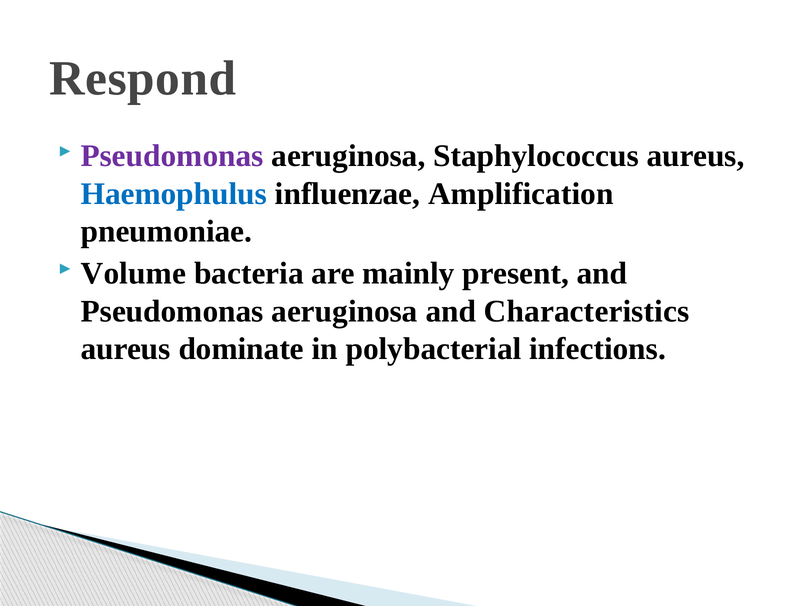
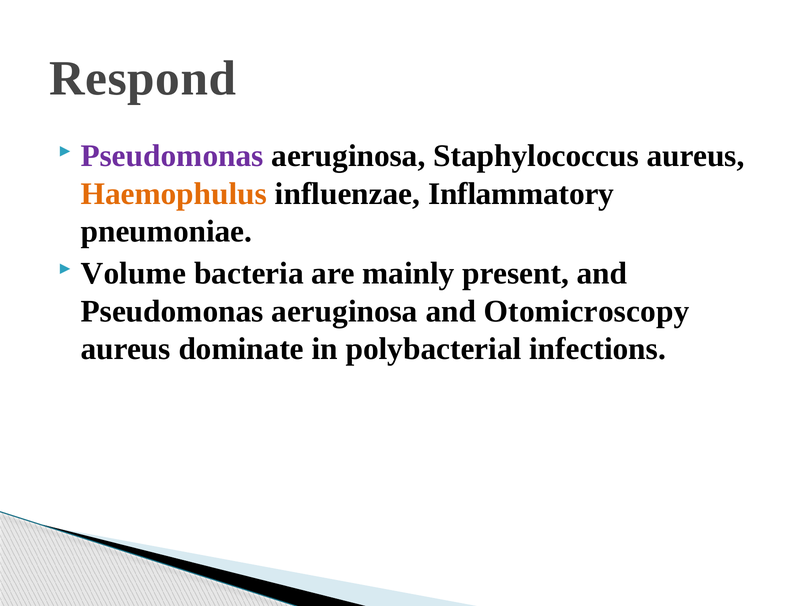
Haemophulus colour: blue -> orange (174, 194)
Amplification: Amplification -> Inflammatory (521, 194)
Characteristics: Characteristics -> Otomicroscopy (587, 311)
